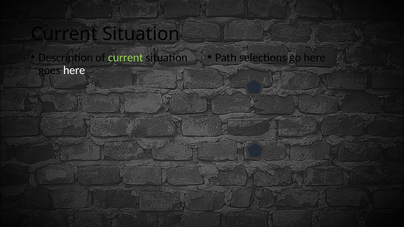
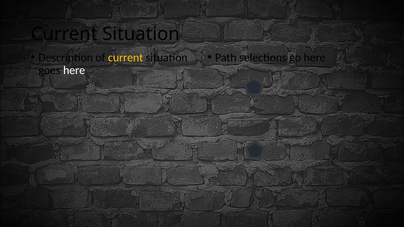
current colour: light green -> yellow (126, 58)
